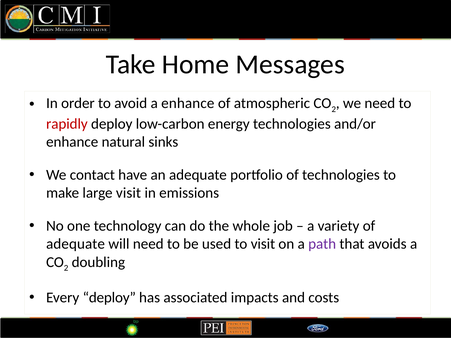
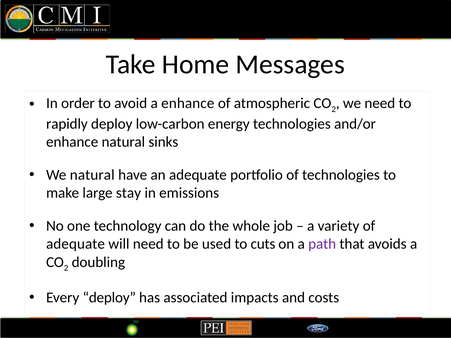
rapidly colour: red -> black (67, 124)
We contact: contact -> natural (92, 175)
large visit: visit -> stay (129, 193)
to visit: visit -> cuts (263, 244)
